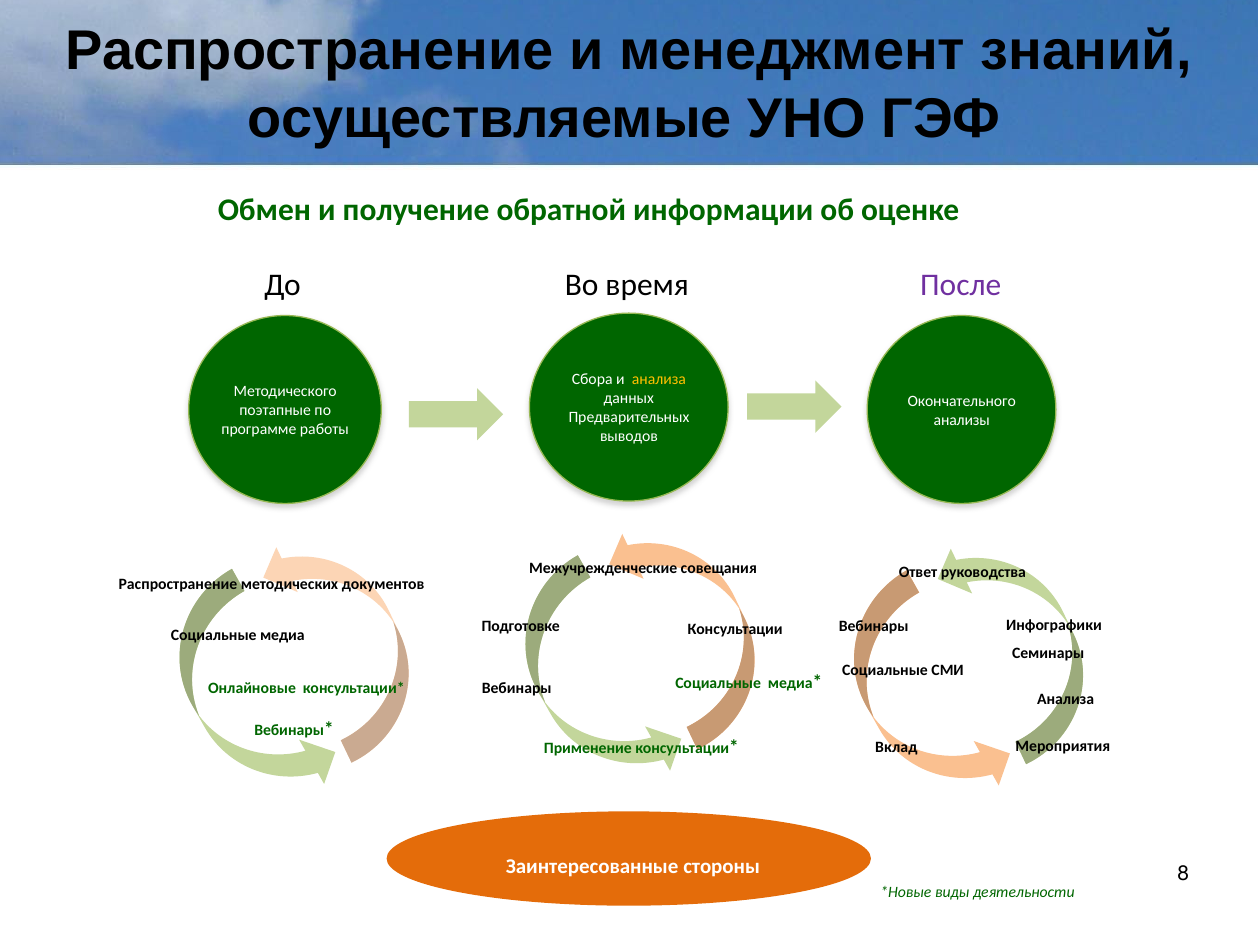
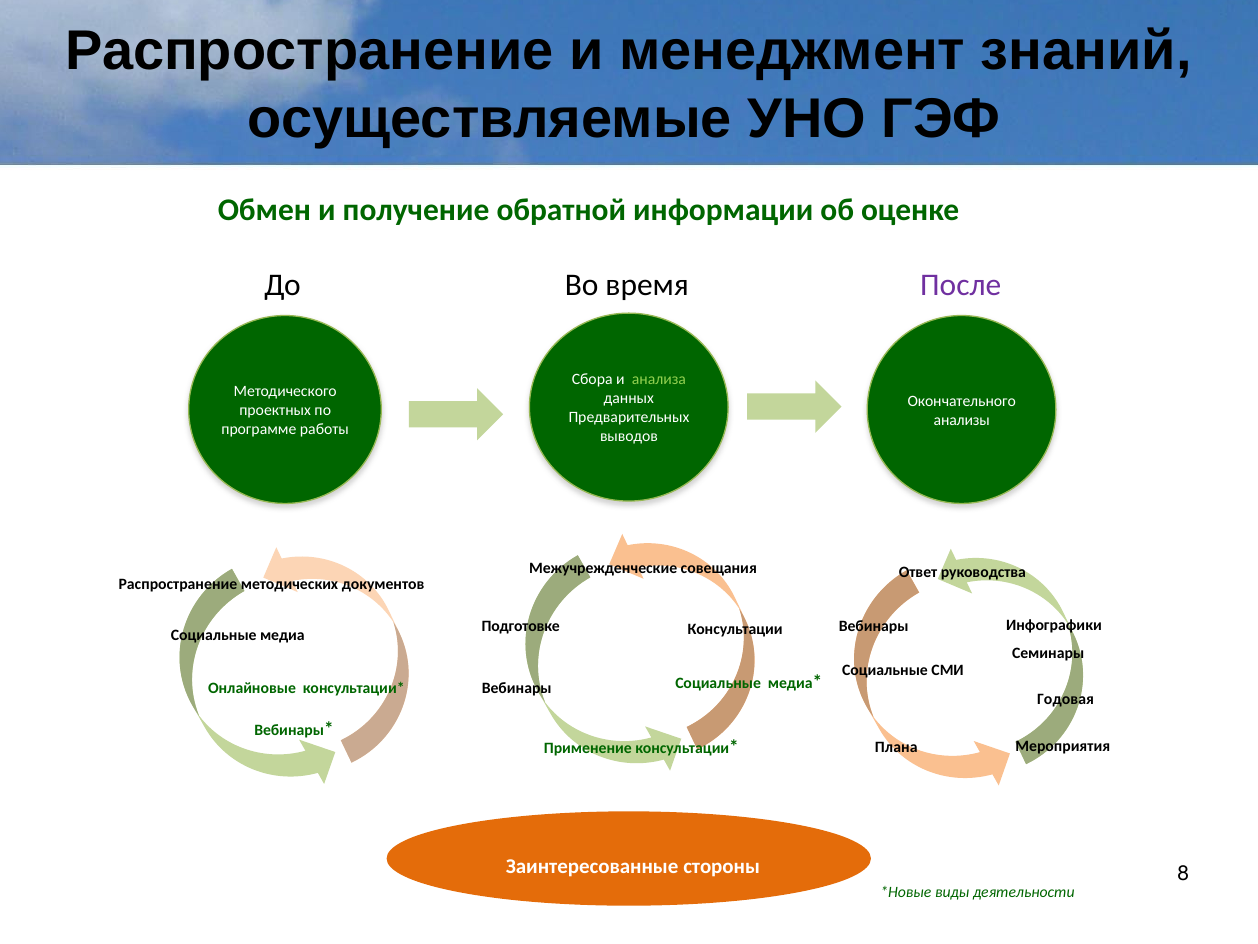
анализа colour: yellow -> light green (659, 380)
поэтапные: поэтапные -> проектных (275, 410)
Анализа: Анализа -> Годовая (1066, 698)
Вклад: Вклад -> Плана (896, 747)
